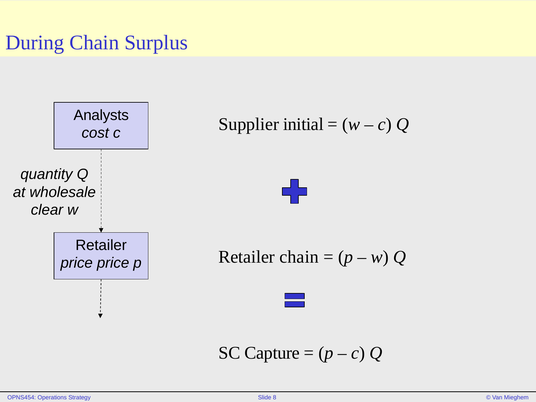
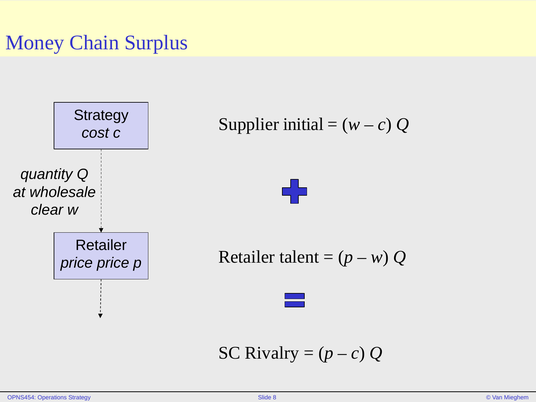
During: During -> Money (35, 43)
Analysts: Analysts -> Strategy (101, 115)
Retailer chain: chain -> talent (299, 257)
Capture: Capture -> Rivalry (272, 353)
